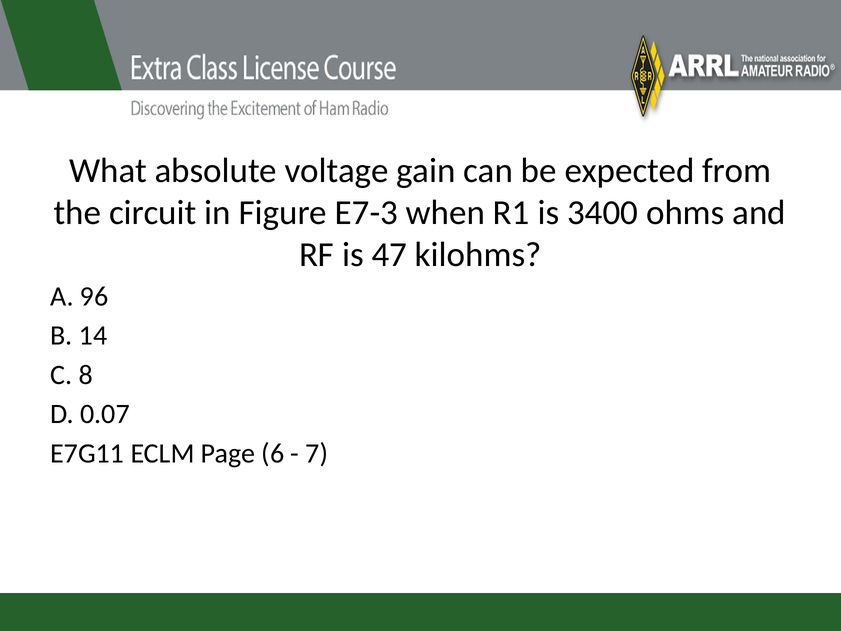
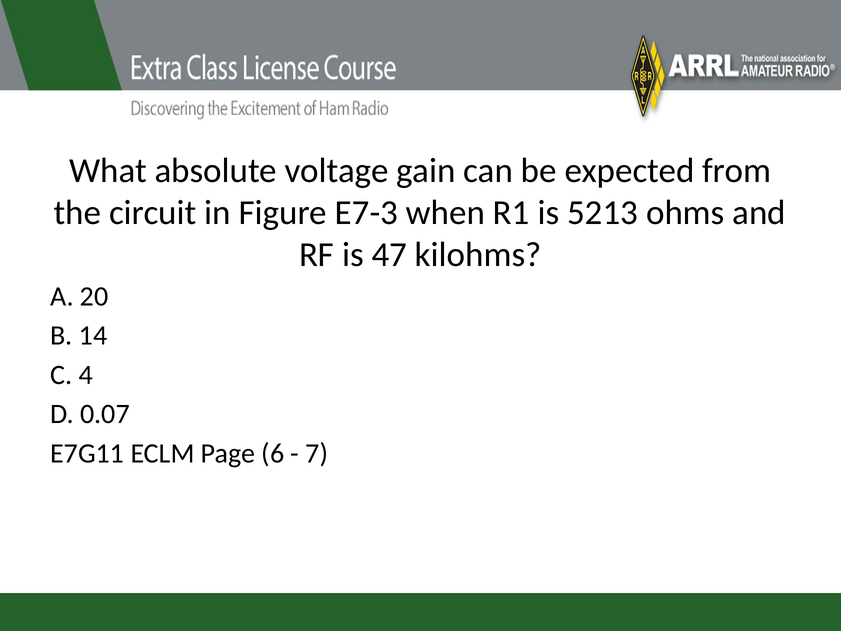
3400: 3400 -> 5213 (603, 213)
96: 96 -> 20 (94, 296)
8: 8 -> 4 (86, 375)
